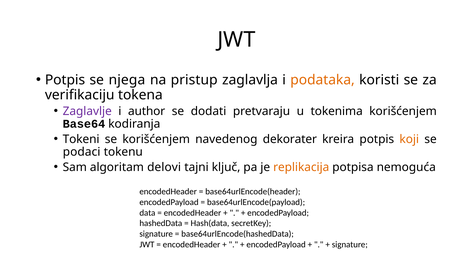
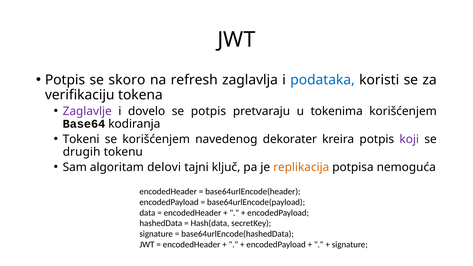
njega: njega -> skoro (127, 80)
pristup: pristup -> refresh (194, 80)
podataka colour: orange -> blue (323, 80)
author: author -> dovelo (147, 111)
se dodati: dodati -> potpis (208, 111)
koji colour: orange -> purple (409, 139)
podaci: podaci -> drugih (82, 152)
